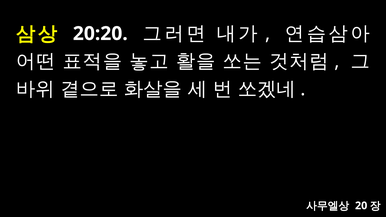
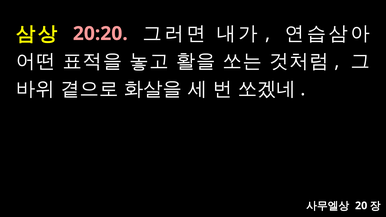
20:20 colour: white -> pink (100, 34)
